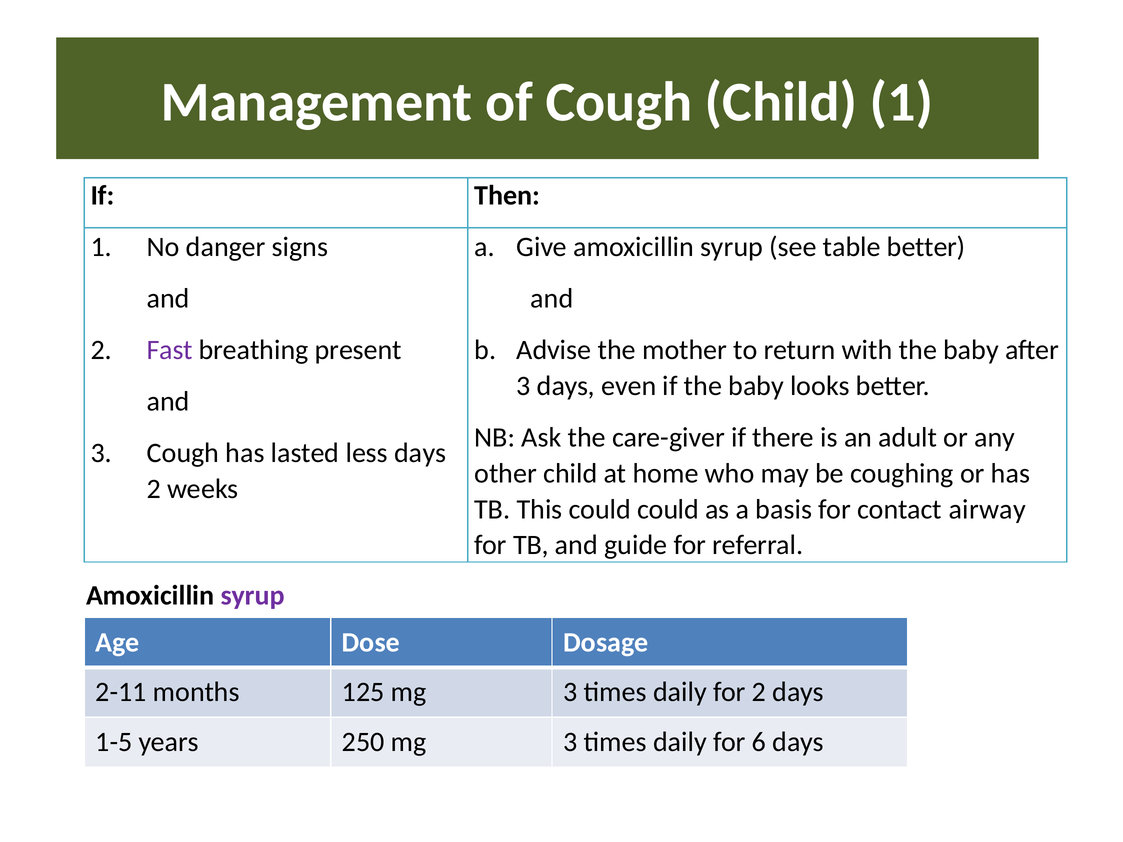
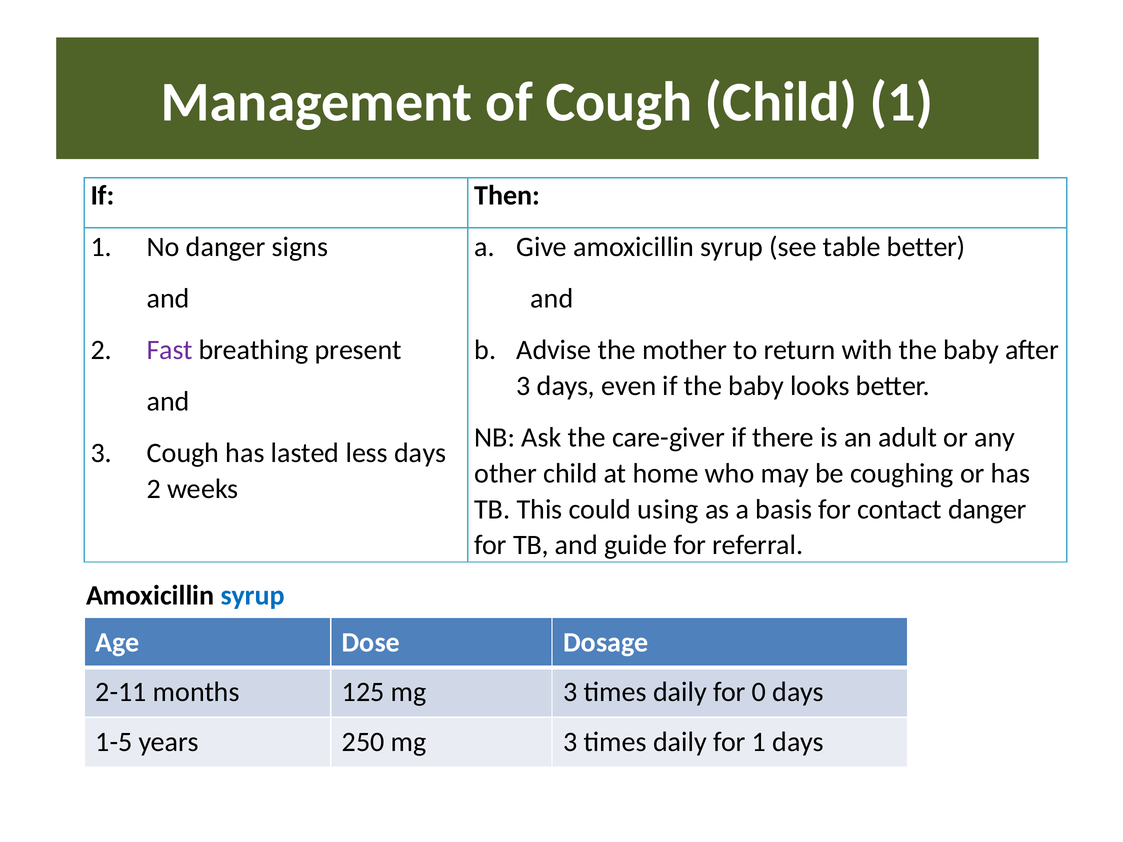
could could: could -> using (668, 509)
contact airway: airway -> danger (987, 509)
syrup colour: purple -> blue (253, 595)
for 2: 2 -> 0 (759, 692)
for 6: 6 -> 1 (759, 742)
